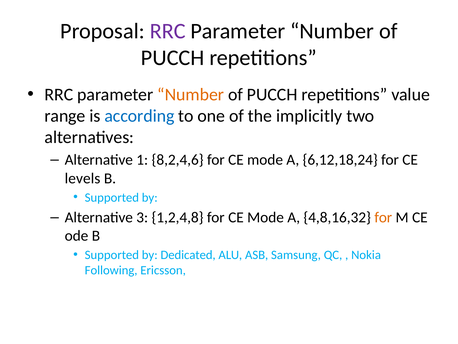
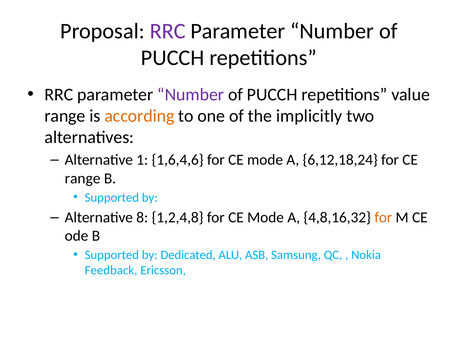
Number colour: orange -> purple (191, 94)
according colour: blue -> orange (139, 116)
8,2,4,6: 8,2,4,6 -> 1,6,4,6 (178, 160)
levels: levels -> range (83, 178)
3: 3 -> 8 (142, 217)
Following: Following -> Feedback (111, 270)
